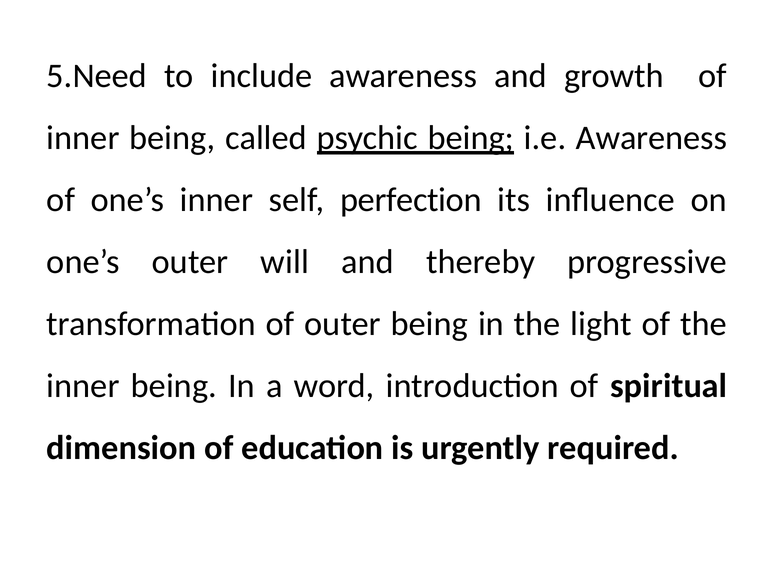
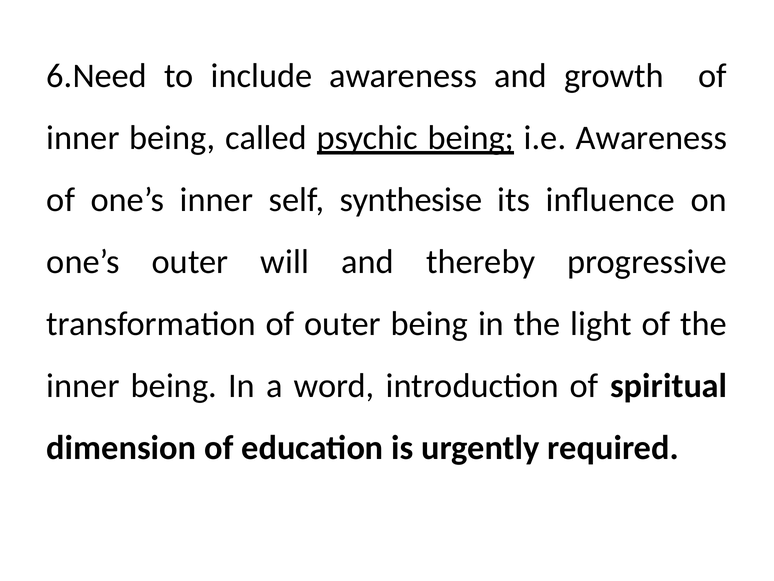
5.Need: 5.Need -> 6.Need (97, 76)
perfection: perfection -> synthesise (411, 200)
